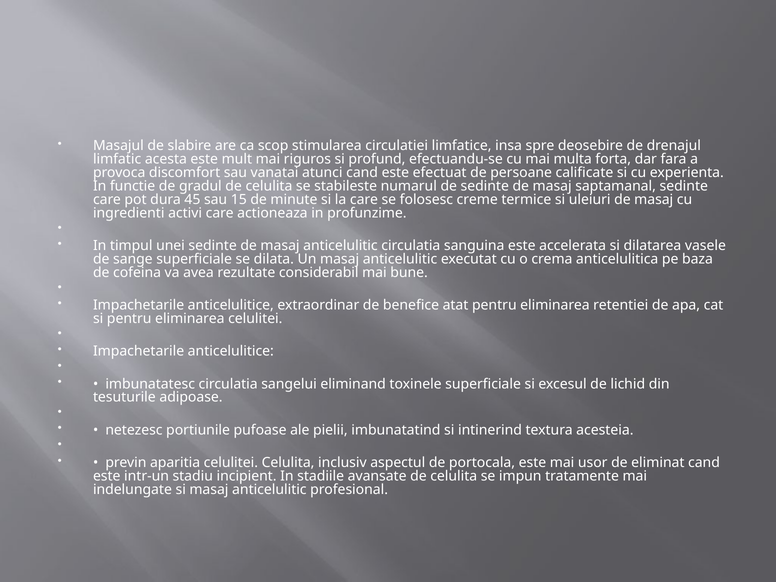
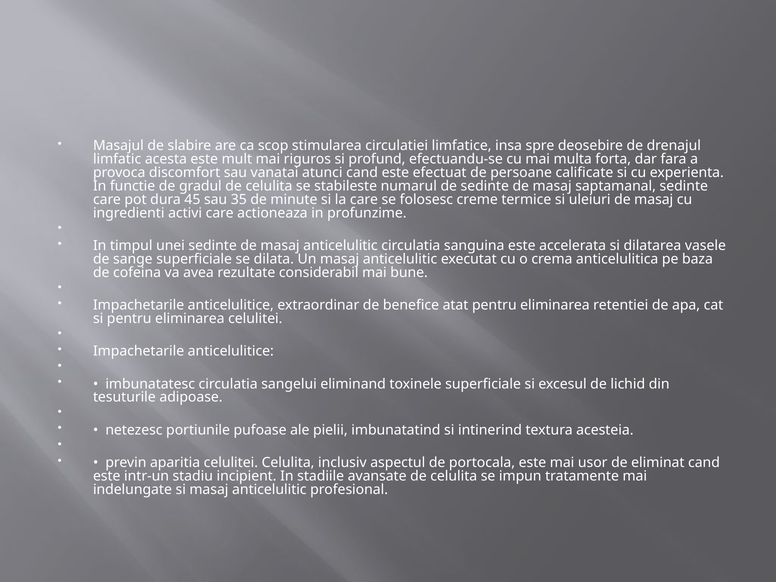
15: 15 -> 35 (239, 200)
